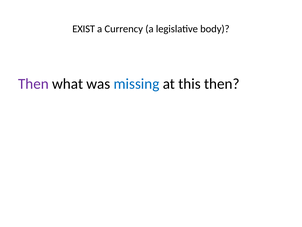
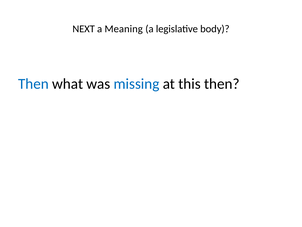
EXIST: EXIST -> NEXT (84, 29)
Currency: Currency -> Meaning (124, 29)
Then colour: purple -> blue (33, 84)
